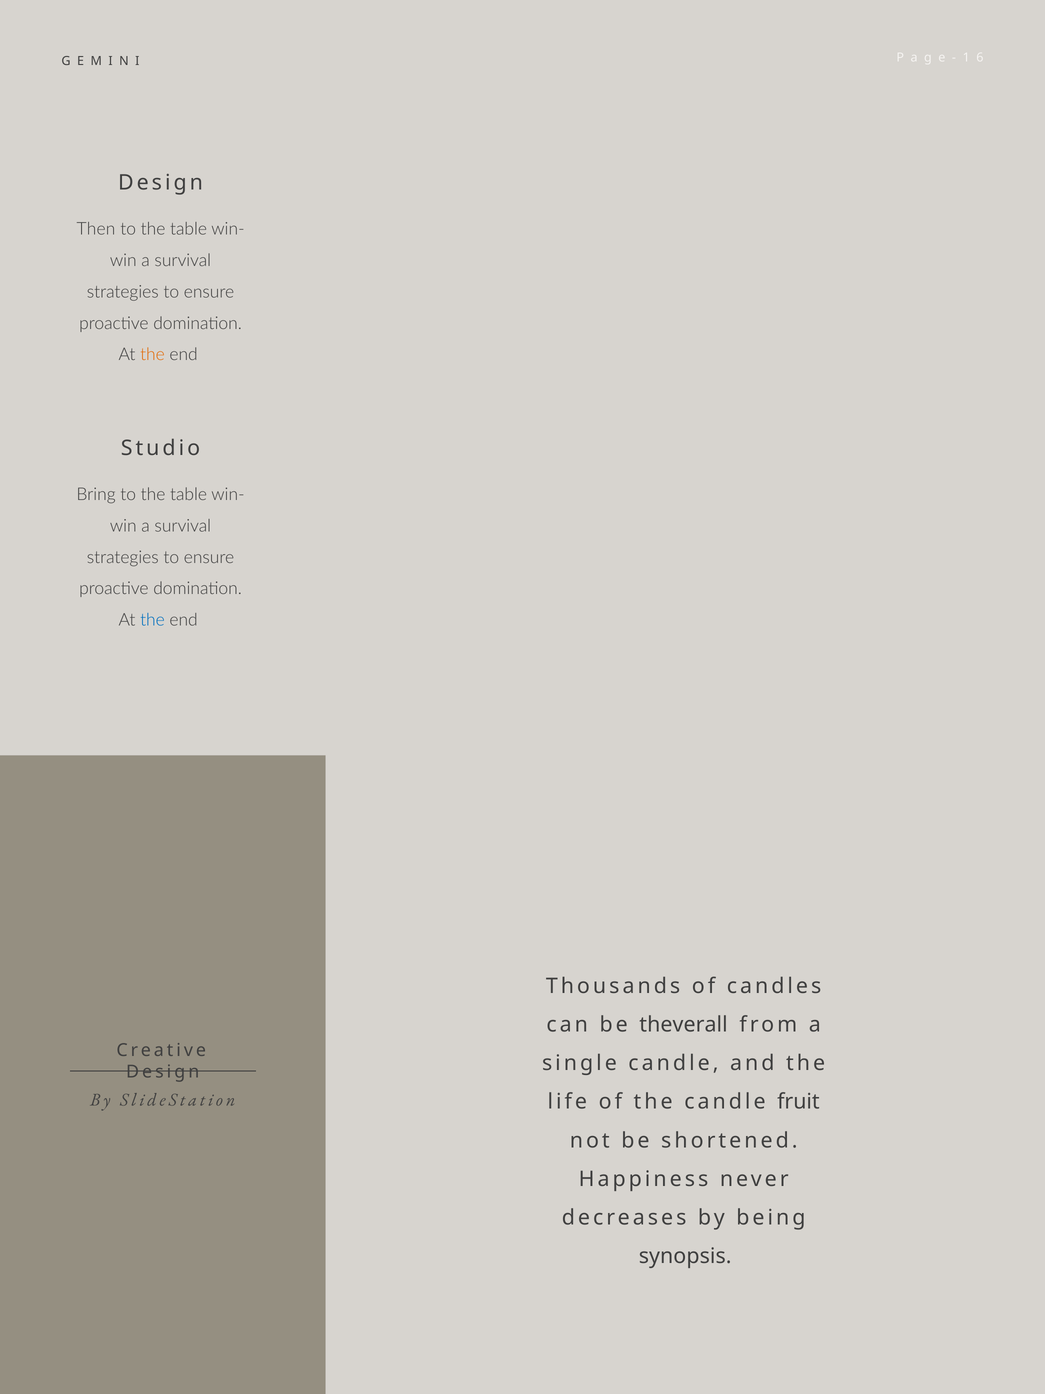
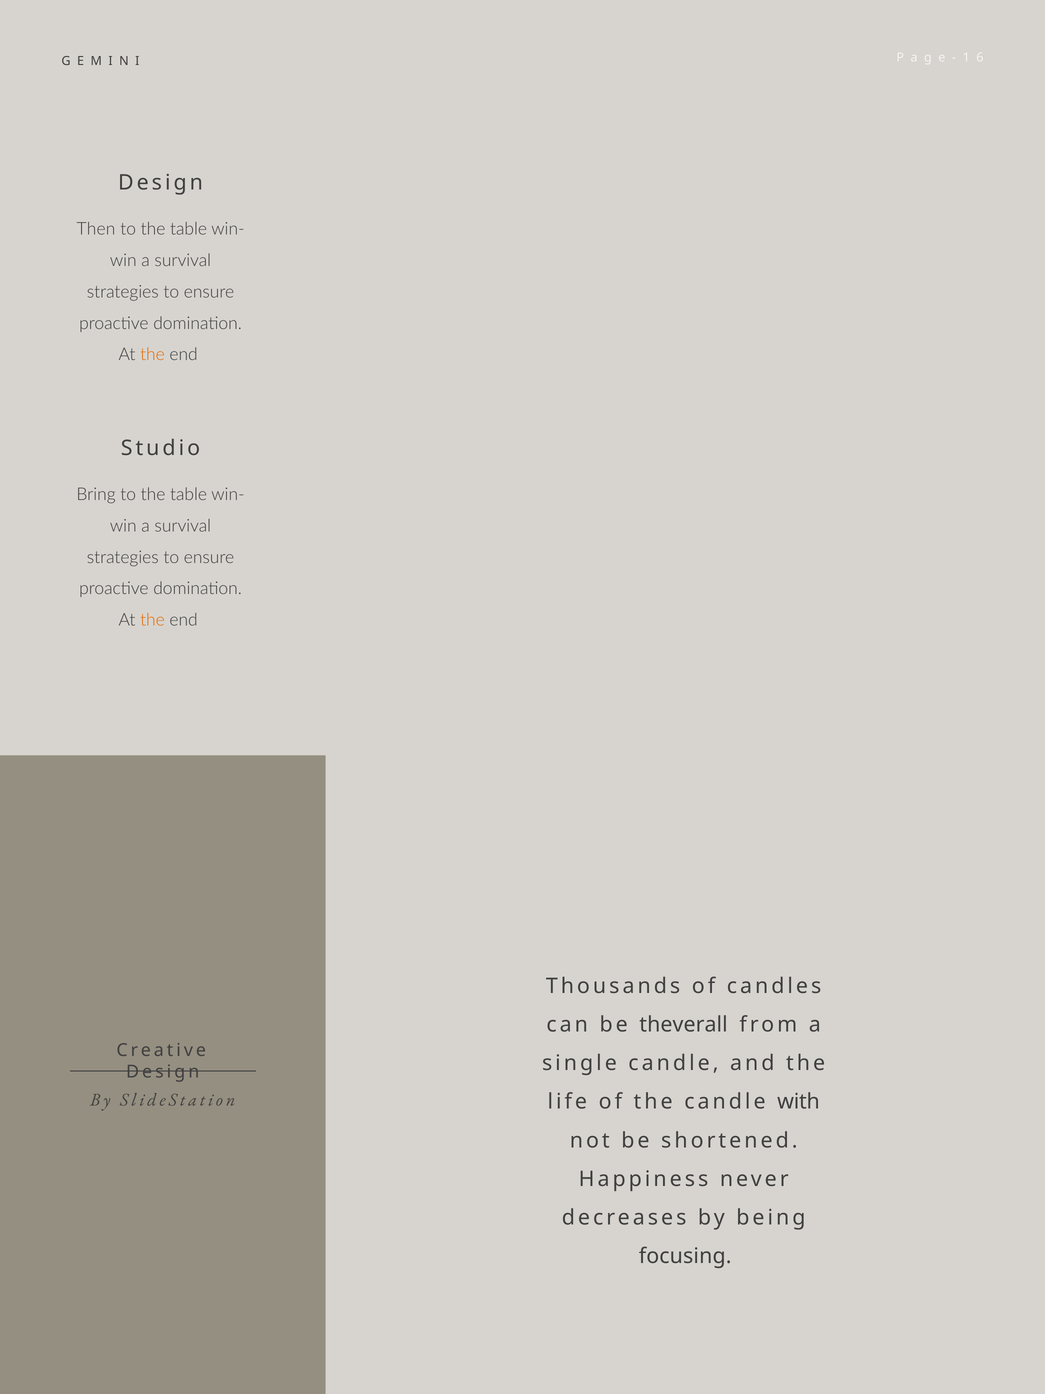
the colour: blue -> orange (152, 620)
fruit: fruit -> with (798, 1101)
synopsis: synopsis -> focusing (685, 1256)
